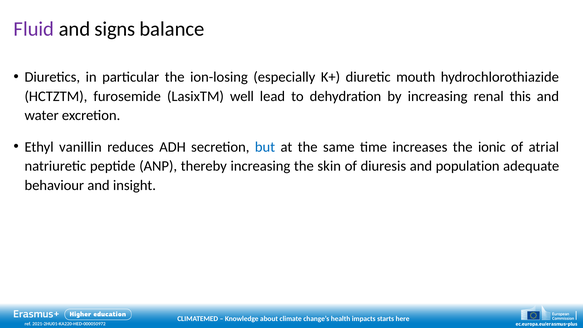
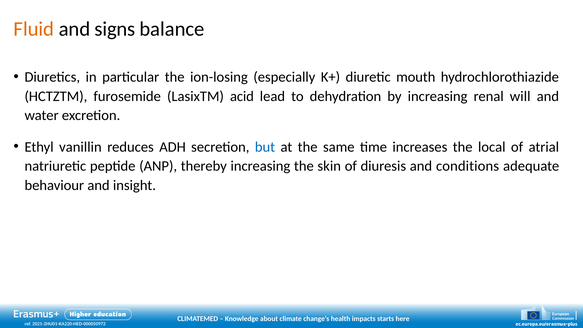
Fluid colour: purple -> orange (34, 29)
well: well -> acid (242, 96)
this: this -> will (520, 96)
ionic: ionic -> local (492, 147)
population: population -> conditions (468, 166)
